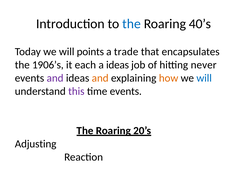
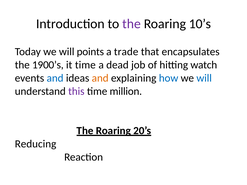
the colour: blue -> purple (132, 24)
40’s: 40’s -> 10’s (200, 24)
1906’s: 1906’s -> 1900’s (48, 65)
it each: each -> time (85, 65)
a ideas: ideas -> dead (117, 65)
never: never -> watch (204, 65)
and colour: purple -> blue (55, 78)
how colour: orange -> blue (169, 78)
time events: events -> million (126, 91)
Adjusting: Adjusting -> Reducing (36, 144)
